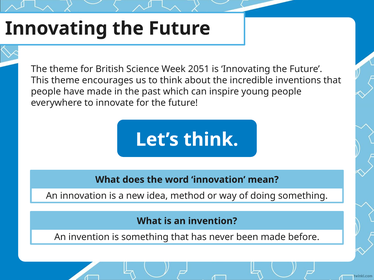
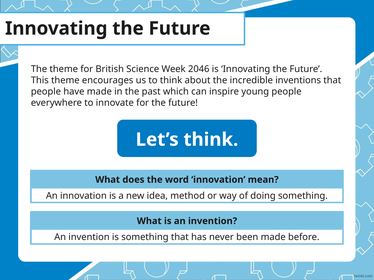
2051: 2051 -> 2046 (199, 69)
